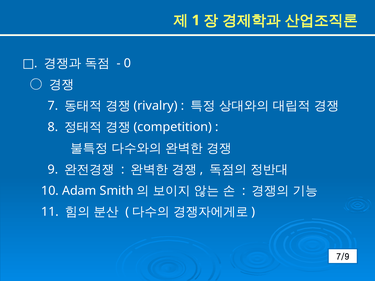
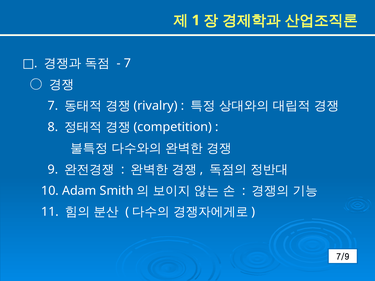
0: 0 -> 7 (128, 63)
